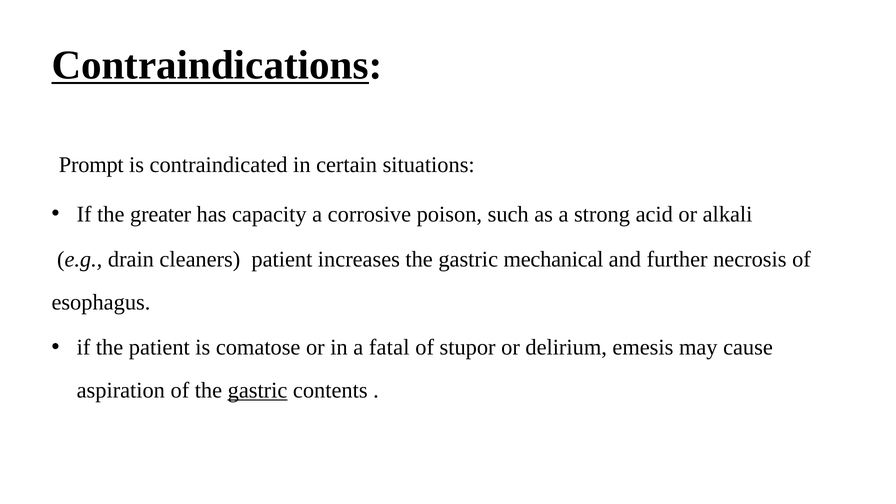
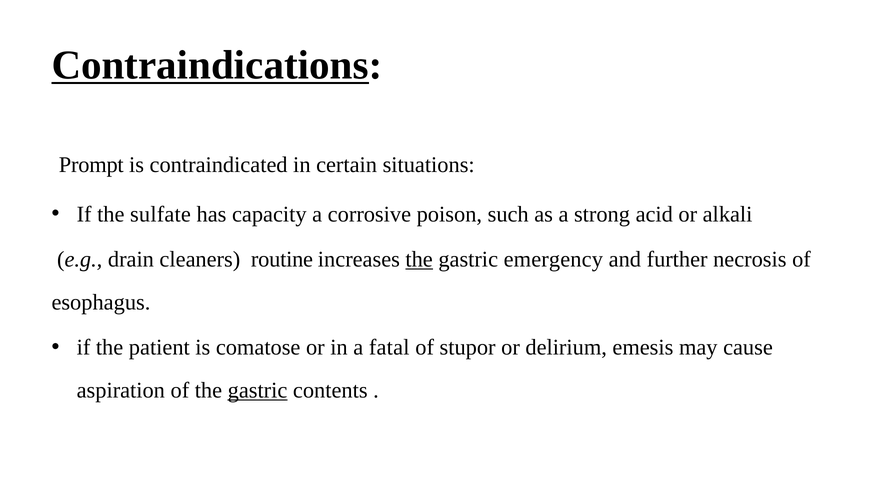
greater: greater -> sulfate (160, 214)
cleaners patient: patient -> routine (282, 259)
the underline: none -> present (419, 259)
mechanical: mechanical -> emergency (553, 259)
